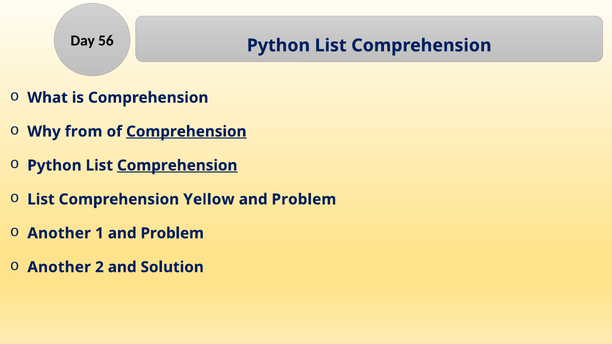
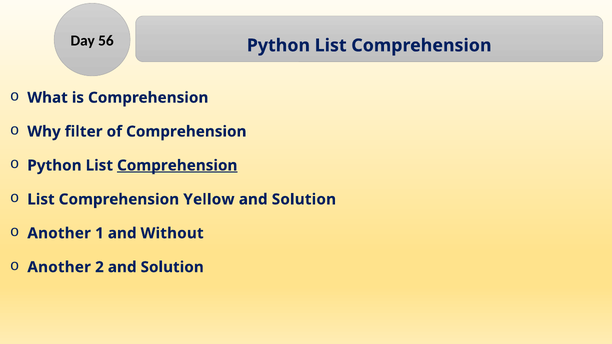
from: from -> filter (84, 132)
Comprehension underline: present -> none (186, 132)
Problem: Problem -> Solution (304, 199)
1 and Problem: Problem -> Without (172, 233)
